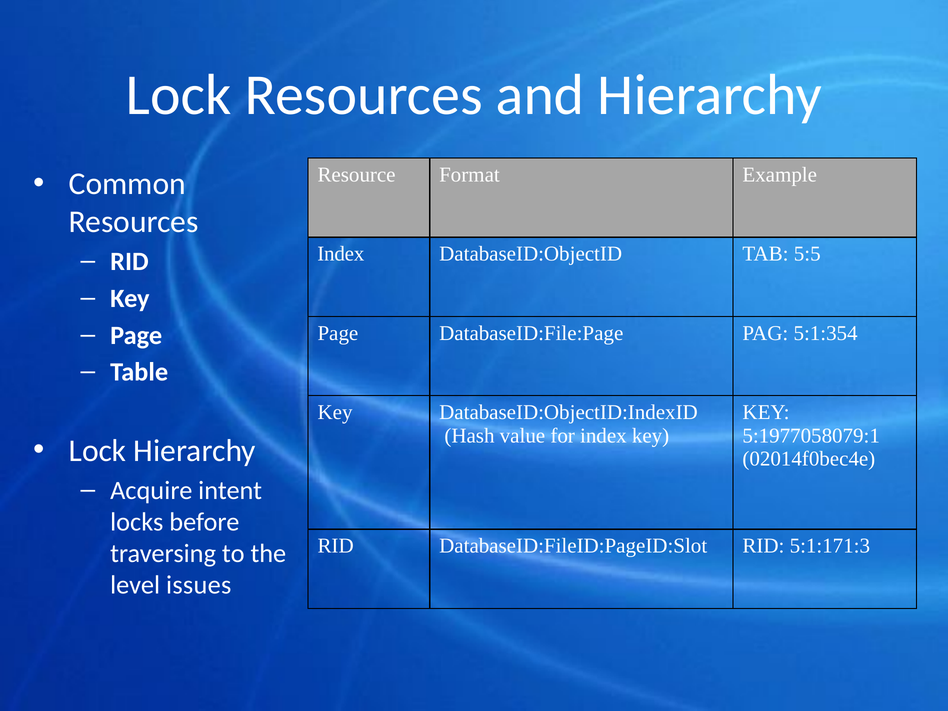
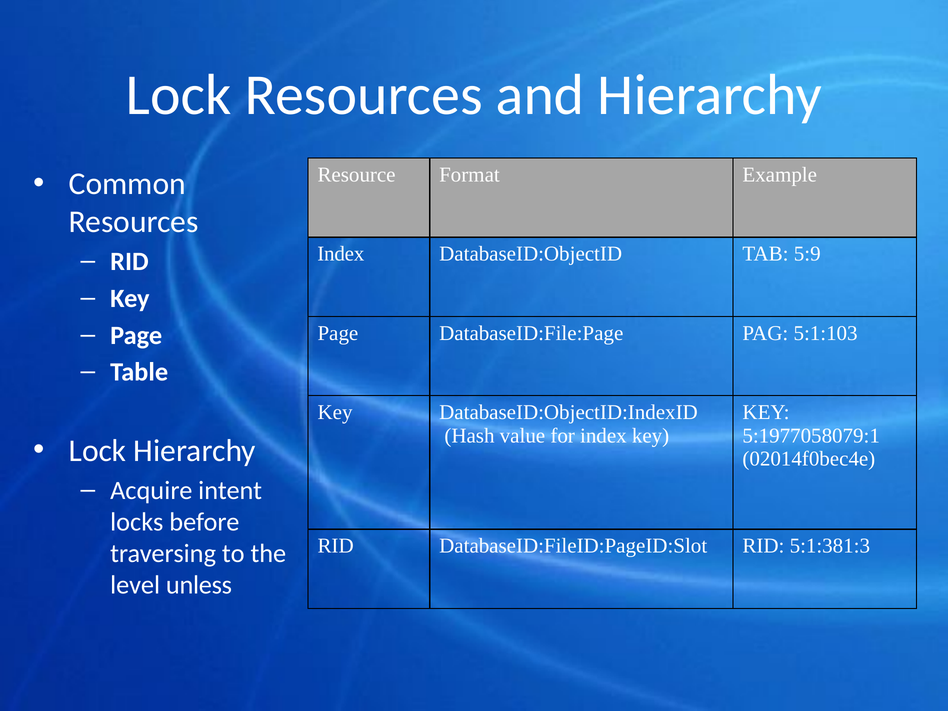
5:5: 5:5 -> 5:9 (807, 254)
5:1:354: 5:1:354 -> 5:1:103 (826, 333)
5:1:171:3: 5:1:171:3 -> 5:1:381:3 (830, 546)
issues: issues -> unless (199, 585)
